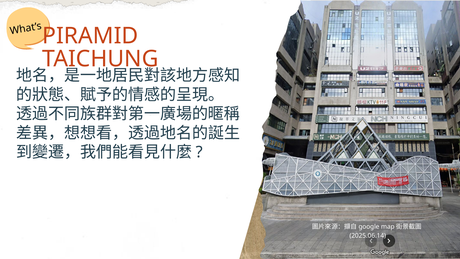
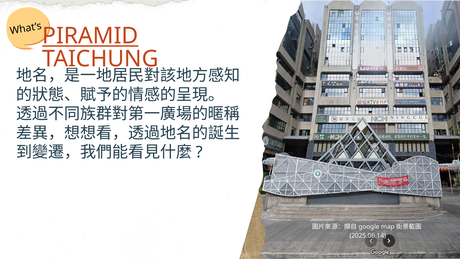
PIRAMID underline: none -> present (90, 36)
